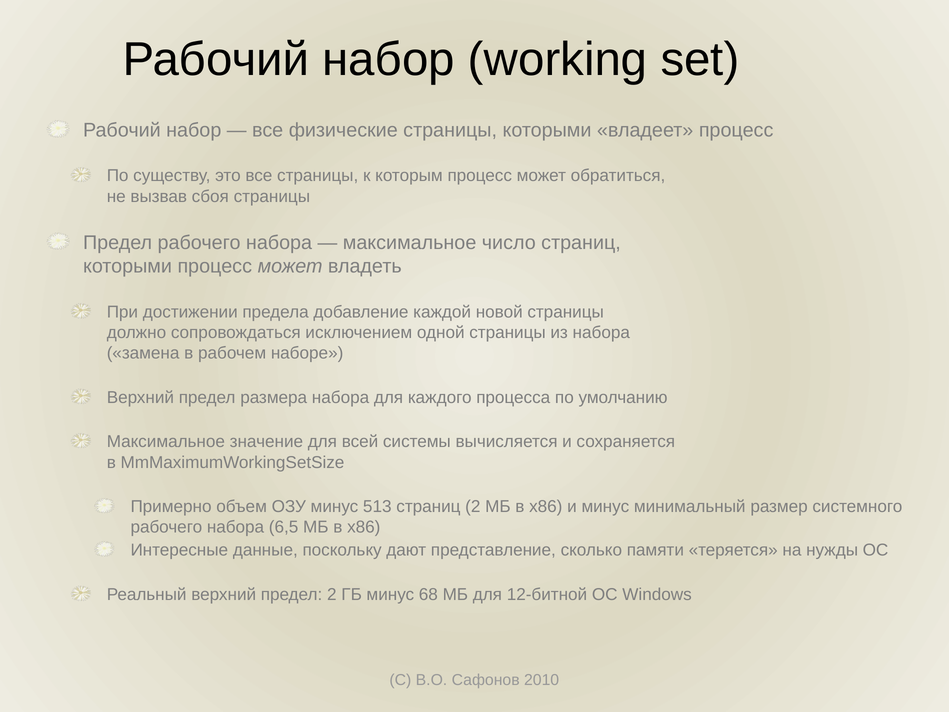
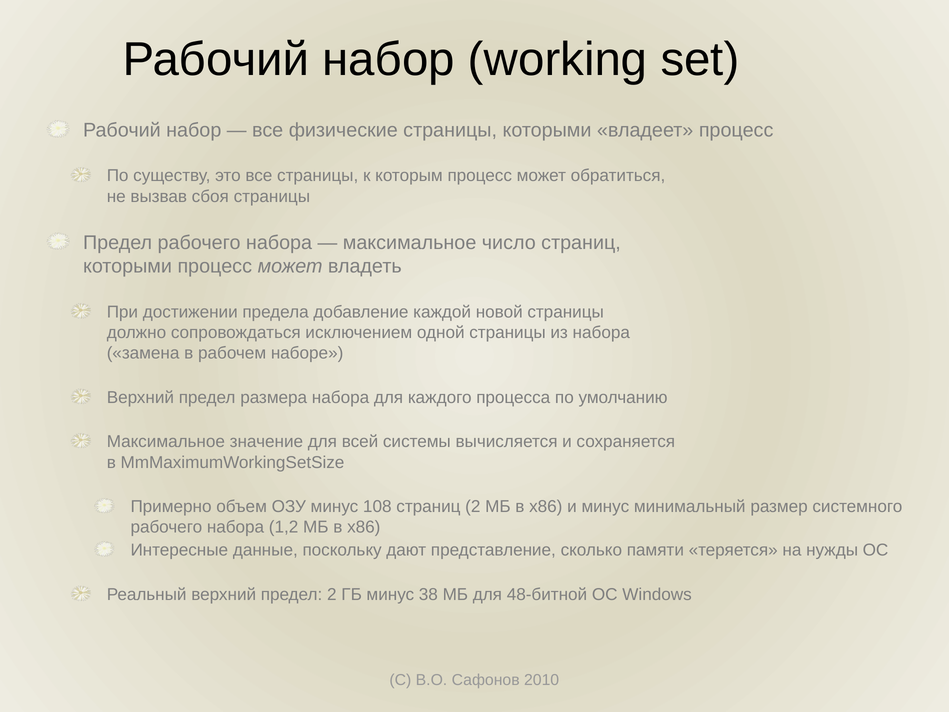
513: 513 -> 108 (377, 507)
6,5: 6,5 -> 1,2 (284, 527)
68: 68 -> 38 (428, 594)
12-битной: 12-битной -> 48-битной (547, 594)
